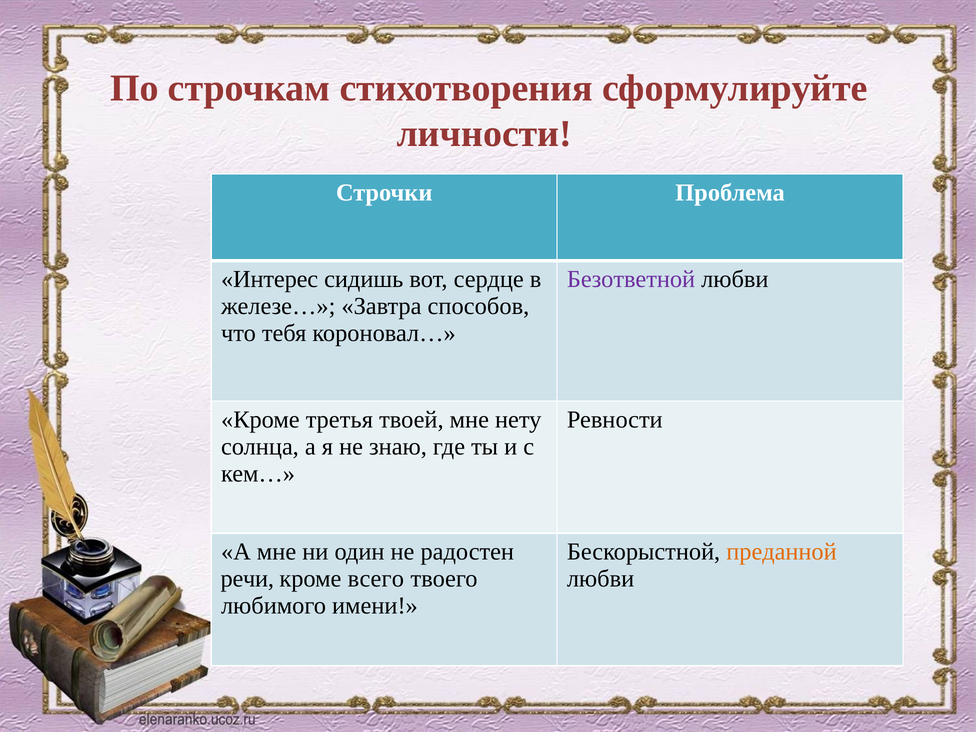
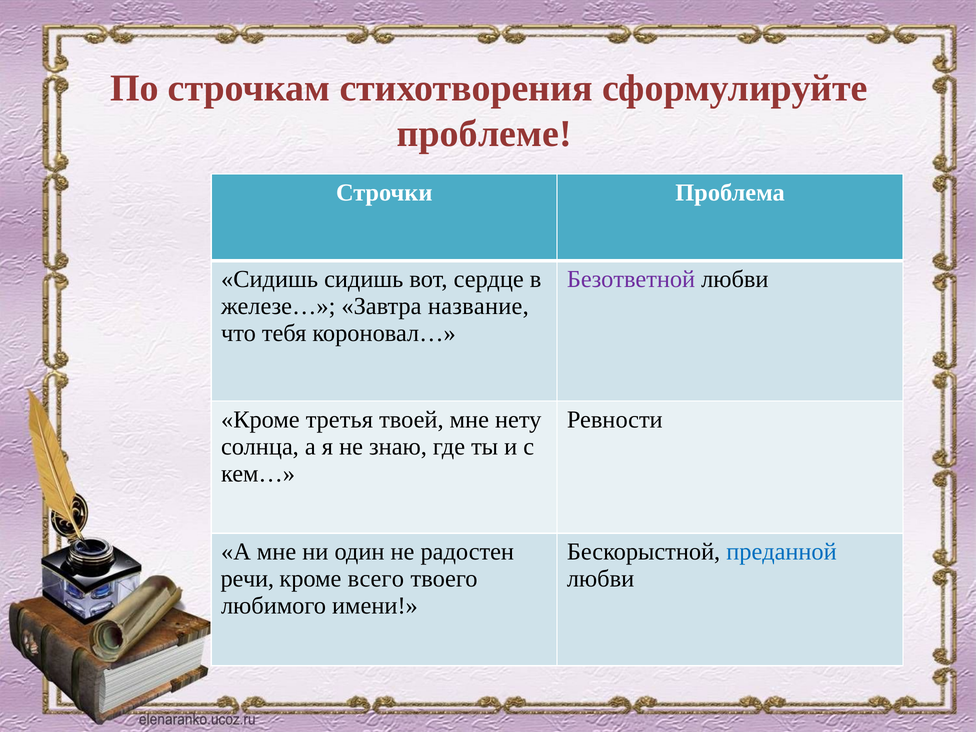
личности: личности -> проблеме (484, 134)
Интерес: Интерес -> Сидишь (270, 279)
способов: способов -> название (478, 306)
преданной colour: orange -> blue (782, 552)
